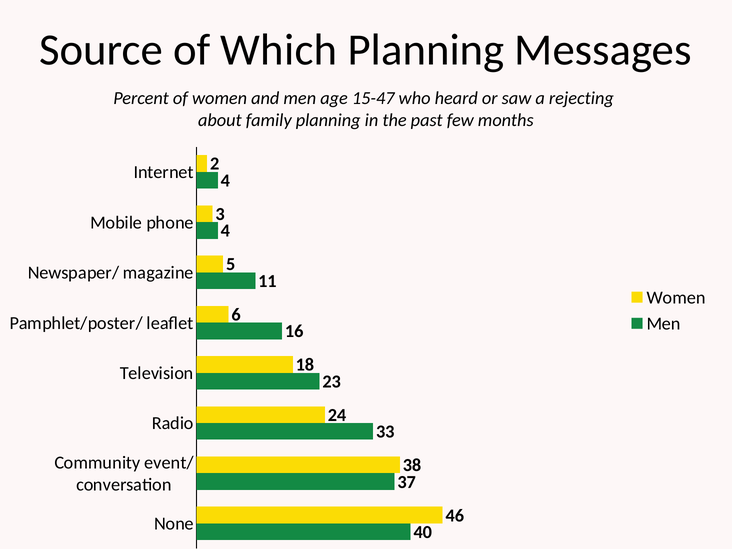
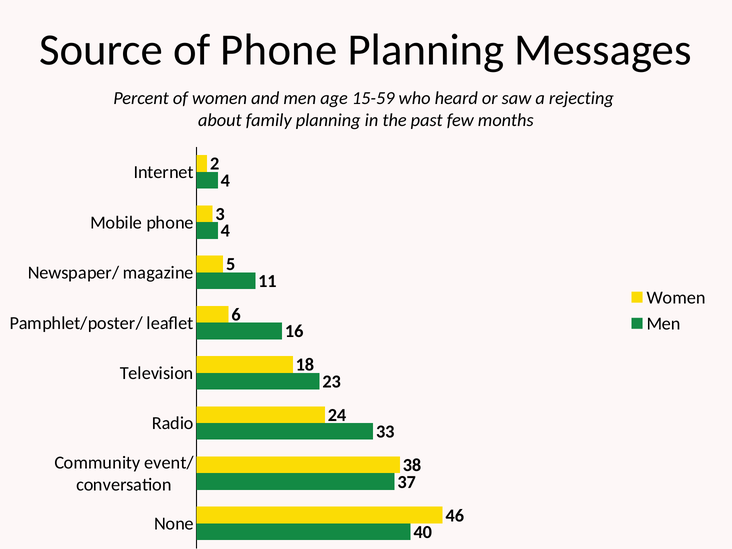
of Which: Which -> Phone (279, 50)
15-47: 15-47 -> 15-59 (373, 98)
